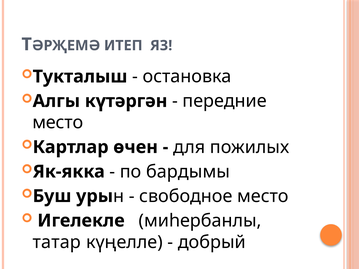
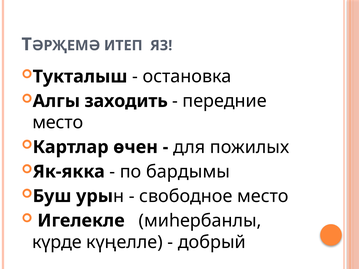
күтәргән: күтәргән -> заходить (126, 101)
татар: татар -> күрде (57, 242)
